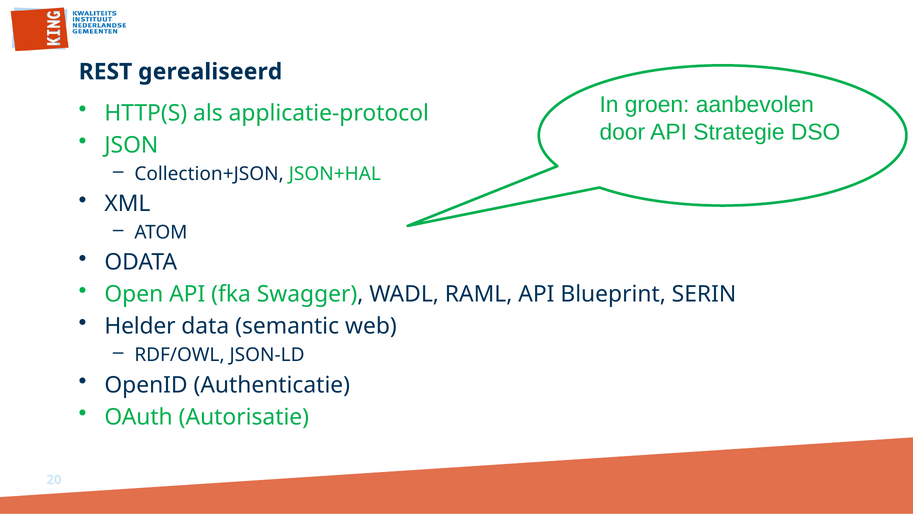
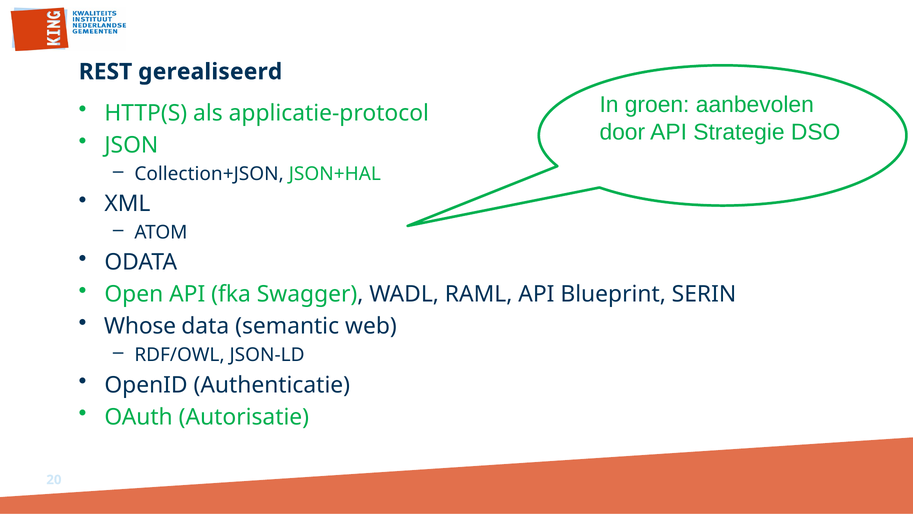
Helder: Helder -> Whose (140, 326)
